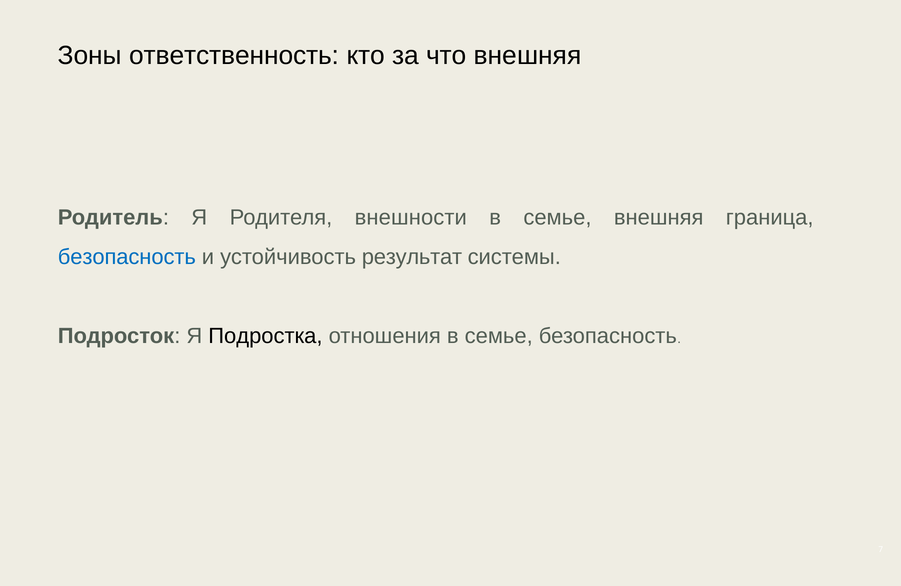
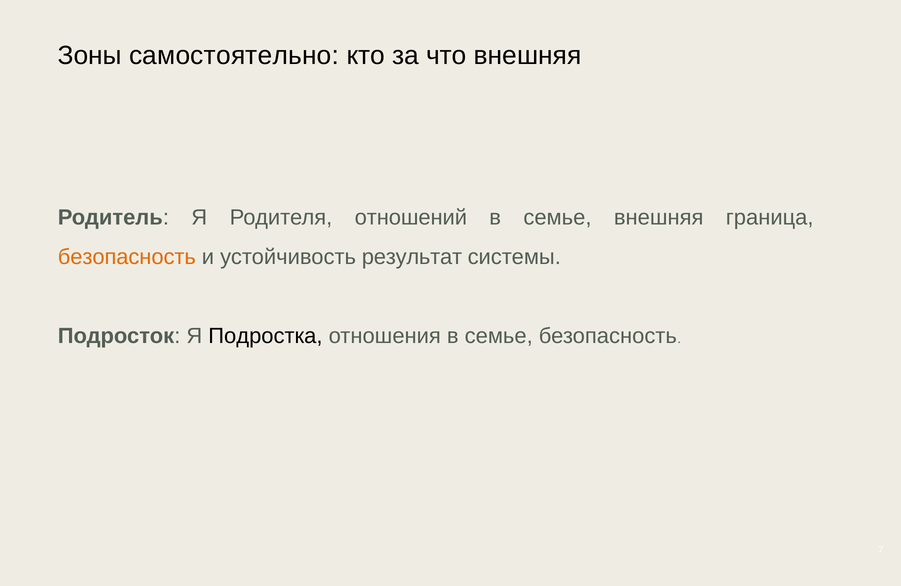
ответственность: ответственность -> самостоятельно (234, 56)
внешности: внешности -> отношений (411, 217)
безопасность colour: blue -> orange (127, 257)
